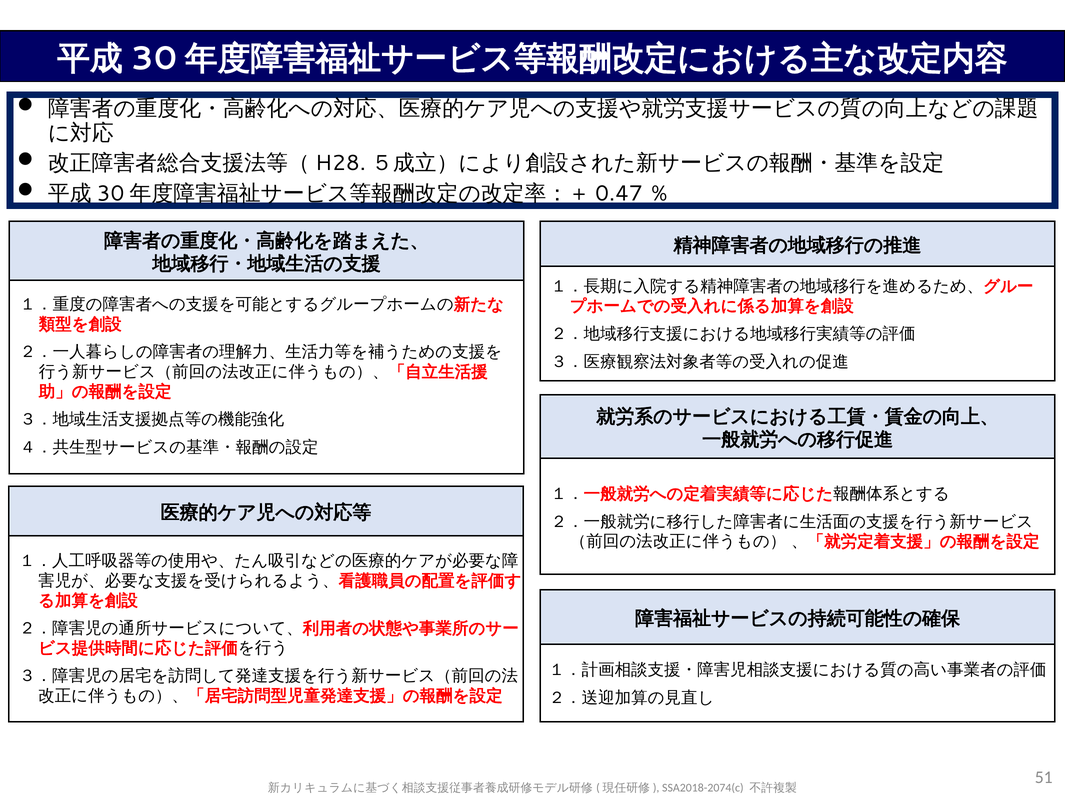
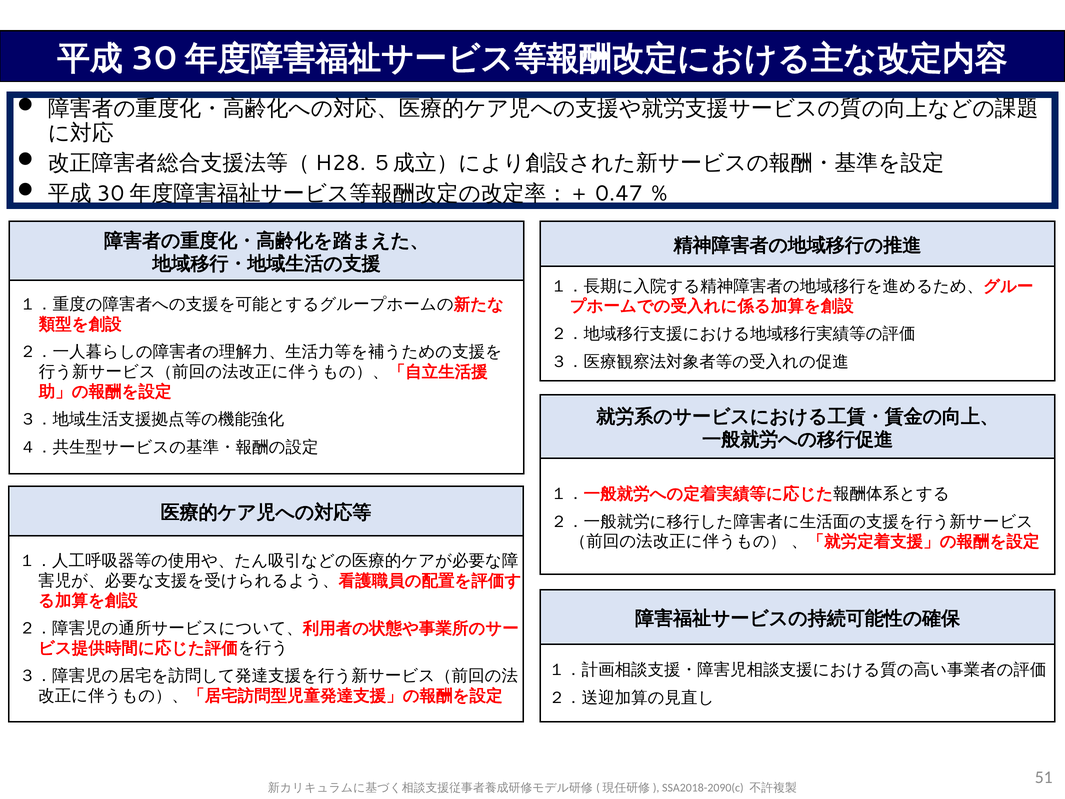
SSA2018-2074(c: SSA2018-2074(c -> SSA2018-2090(c (703, 787)
